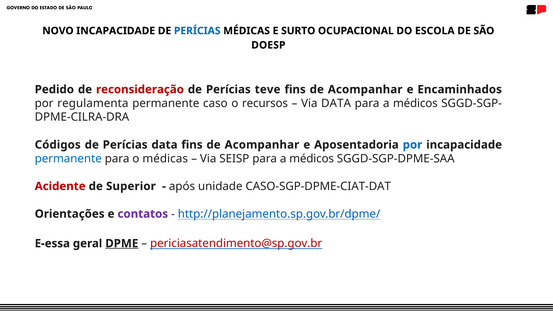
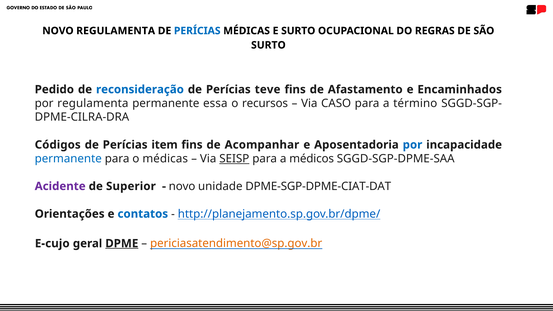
NOVO INCAPACIDADE: INCAPACIDADE -> REGULAMENTA (116, 31)
ESCOLA: ESCOLA -> REGRAS (435, 31)
DOESP: DOESP -> SURTO (268, 45)
reconsideração colour: red -> blue (140, 89)
Acompanhar: Acompanhar -> Afastamento (365, 89)
caso: caso -> essa (215, 103)
Via DATA: DATA -> CASO (336, 103)
médicos: médicos -> término (415, 103)
Perícias data: data -> item (165, 145)
SEISP underline: none -> present (234, 159)
Acidente colour: red -> purple (60, 186)
após: após -> novo (182, 186)
CASO-SGP-DPME-CIAT-DAT: CASO-SGP-DPME-CIAT-DAT -> DPME-SGP-DPME-CIAT-DAT (318, 186)
contatos colour: purple -> blue (143, 214)
E-essa: E-essa -> E-cujo (52, 244)
periciasatendimento@sp.gov.br colour: red -> orange (236, 244)
